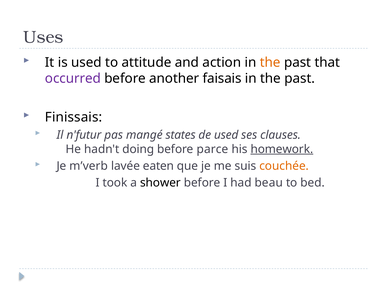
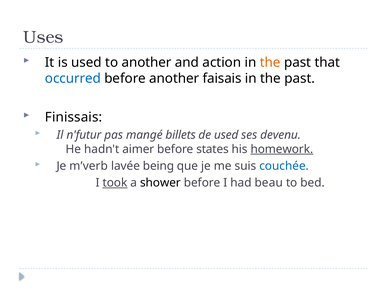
to attitude: attitude -> another (147, 63)
occurred colour: purple -> blue (73, 79)
states: states -> billets (181, 135)
clauses: clauses -> devenu (281, 135)
doing: doing -> aimer (138, 149)
parce: parce -> states (213, 149)
eaten: eaten -> being (158, 166)
couchée colour: orange -> blue (284, 166)
took underline: none -> present (115, 183)
